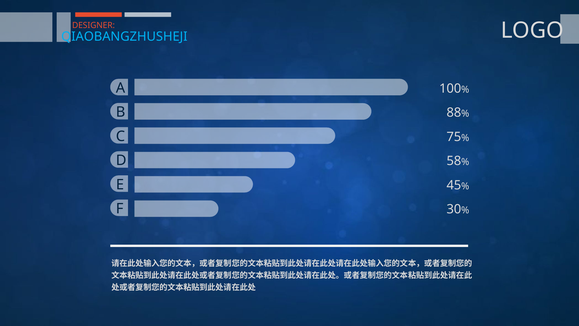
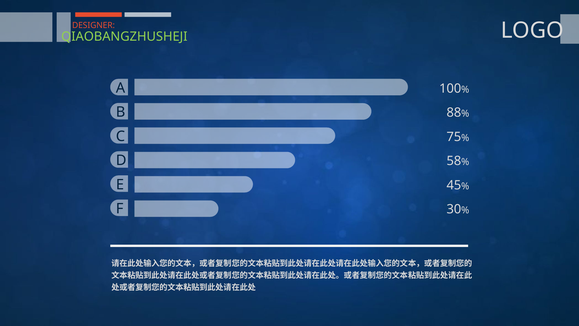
QIAOBANGZHUSHEJI colour: light blue -> light green (124, 37)
